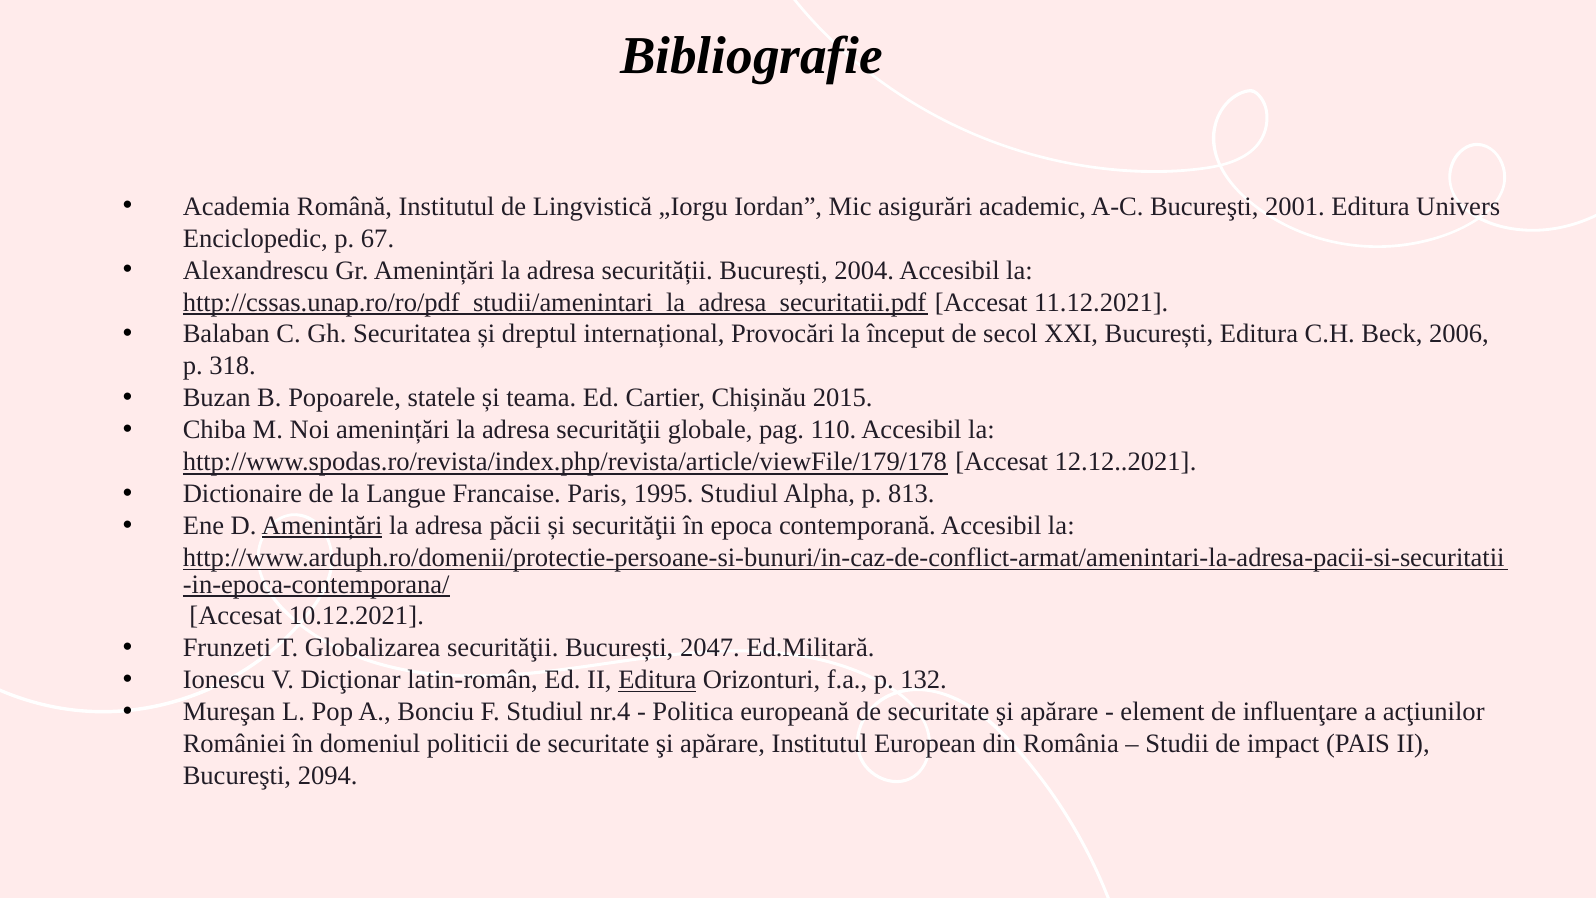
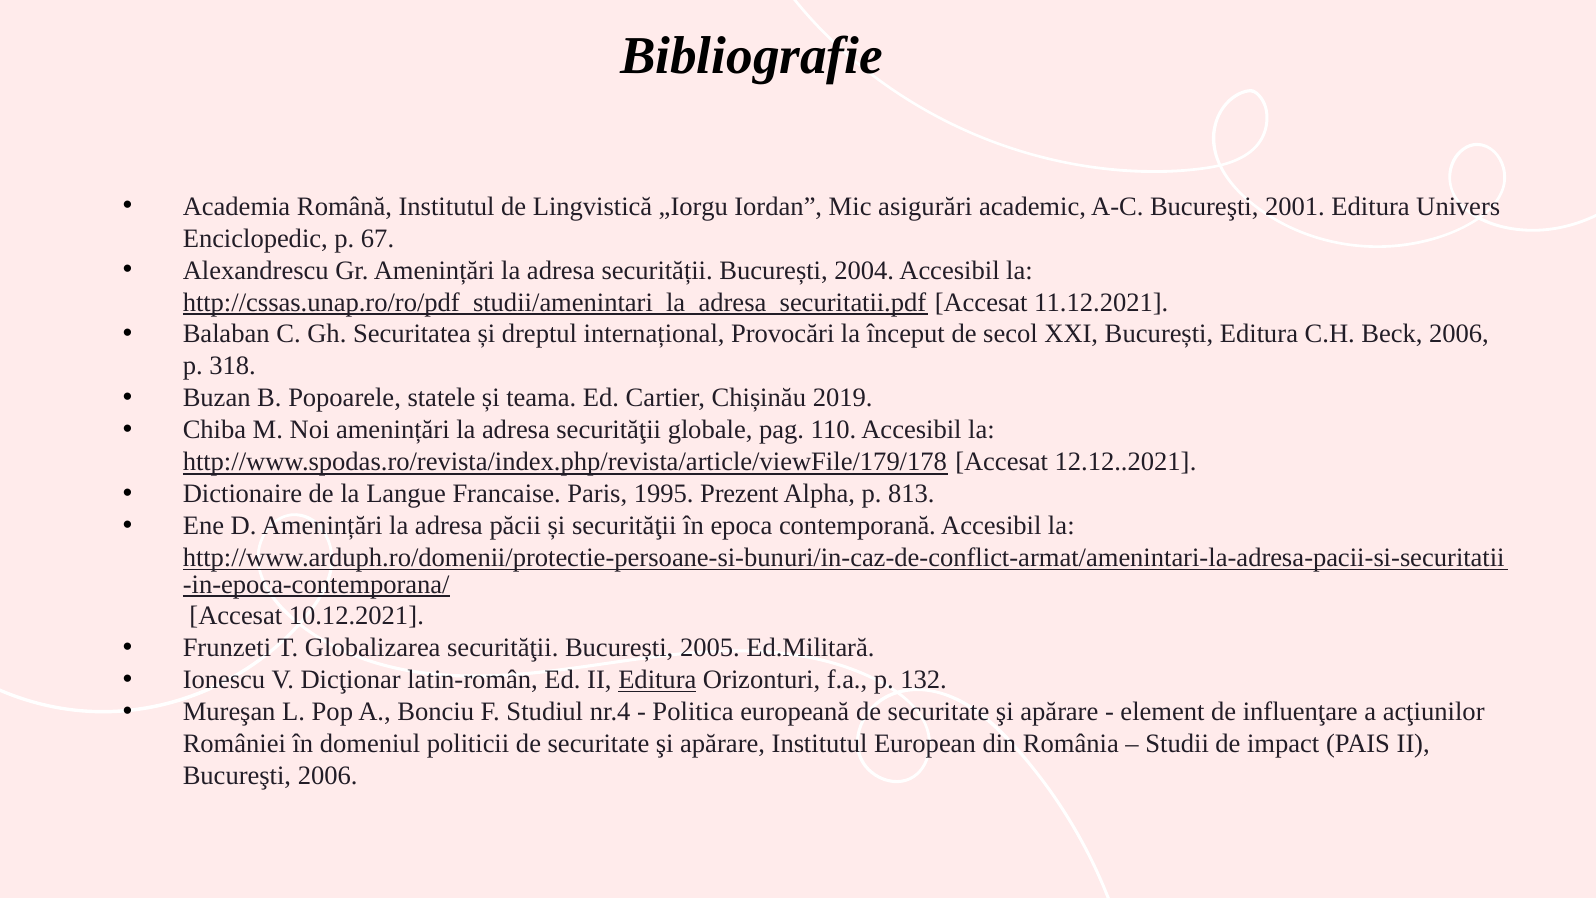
2015: 2015 -> 2019 (843, 398)
1995 Studiul: Studiul -> Prezent (739, 494)
Amenințări underline: present -> none (322, 526)
2047: 2047 -> 2005 (710, 648)
Bucureşti 2094: 2094 -> 2006 (328, 776)
